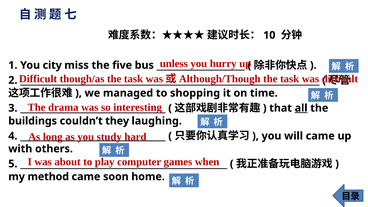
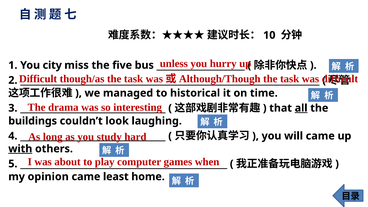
shopping: shopping -> historical (195, 93)
they: they -> look (117, 121)
with underline: none -> present (20, 149)
method: method -> opinion (48, 177)
soon: soon -> least (116, 177)
